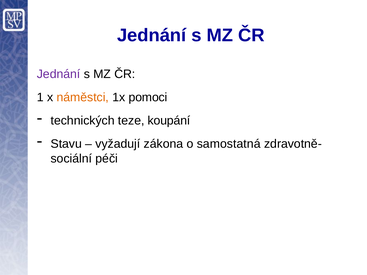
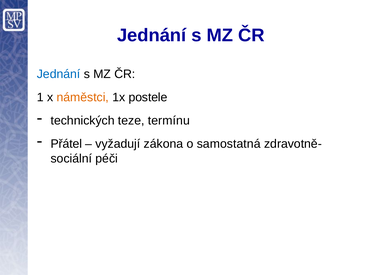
Jednání colour: purple -> blue (59, 74)
pomoci: pomoci -> postele (148, 97)
koupání: koupání -> termínu (169, 121)
Stavu: Stavu -> Přátel (66, 144)
